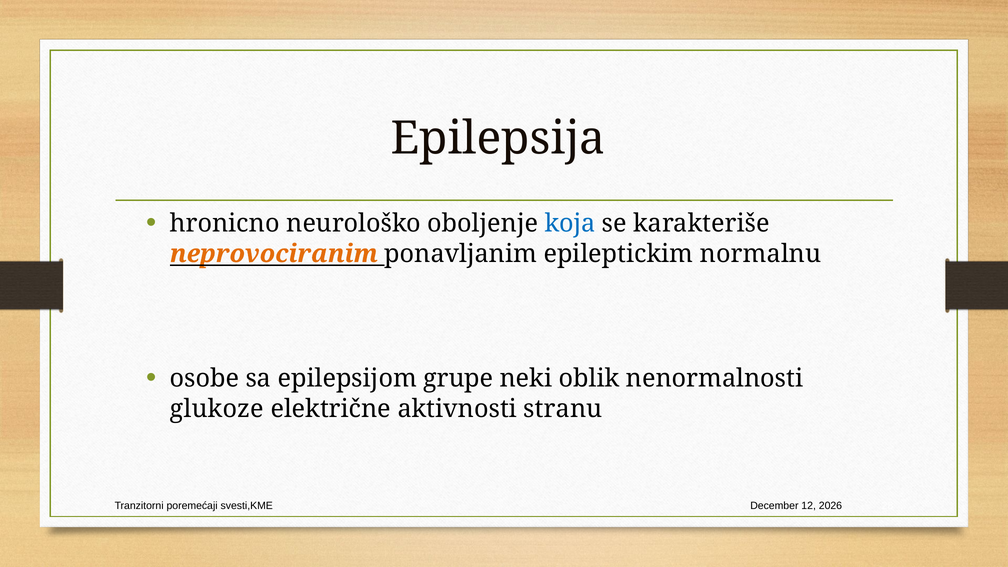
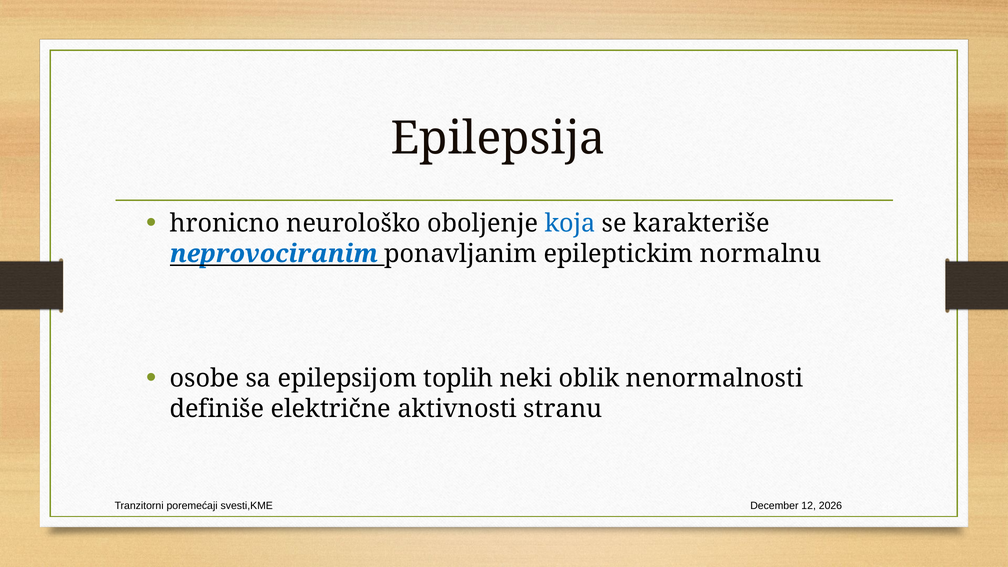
neprovociranim colour: orange -> blue (274, 254)
grupe: grupe -> toplih (458, 379)
glukoze: glukoze -> definiše (217, 409)
